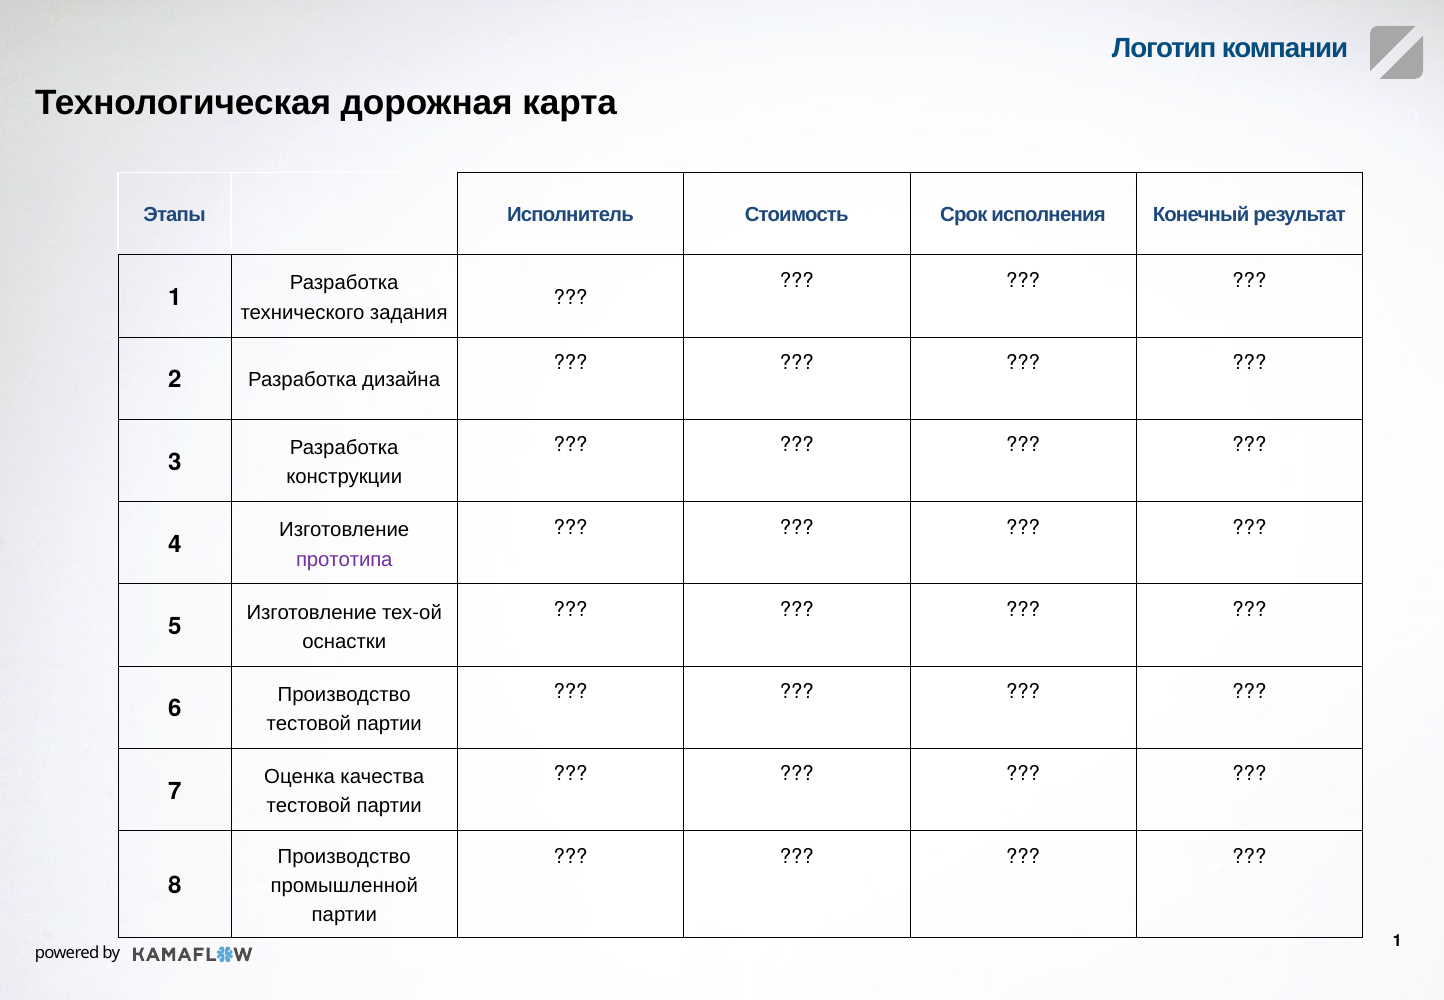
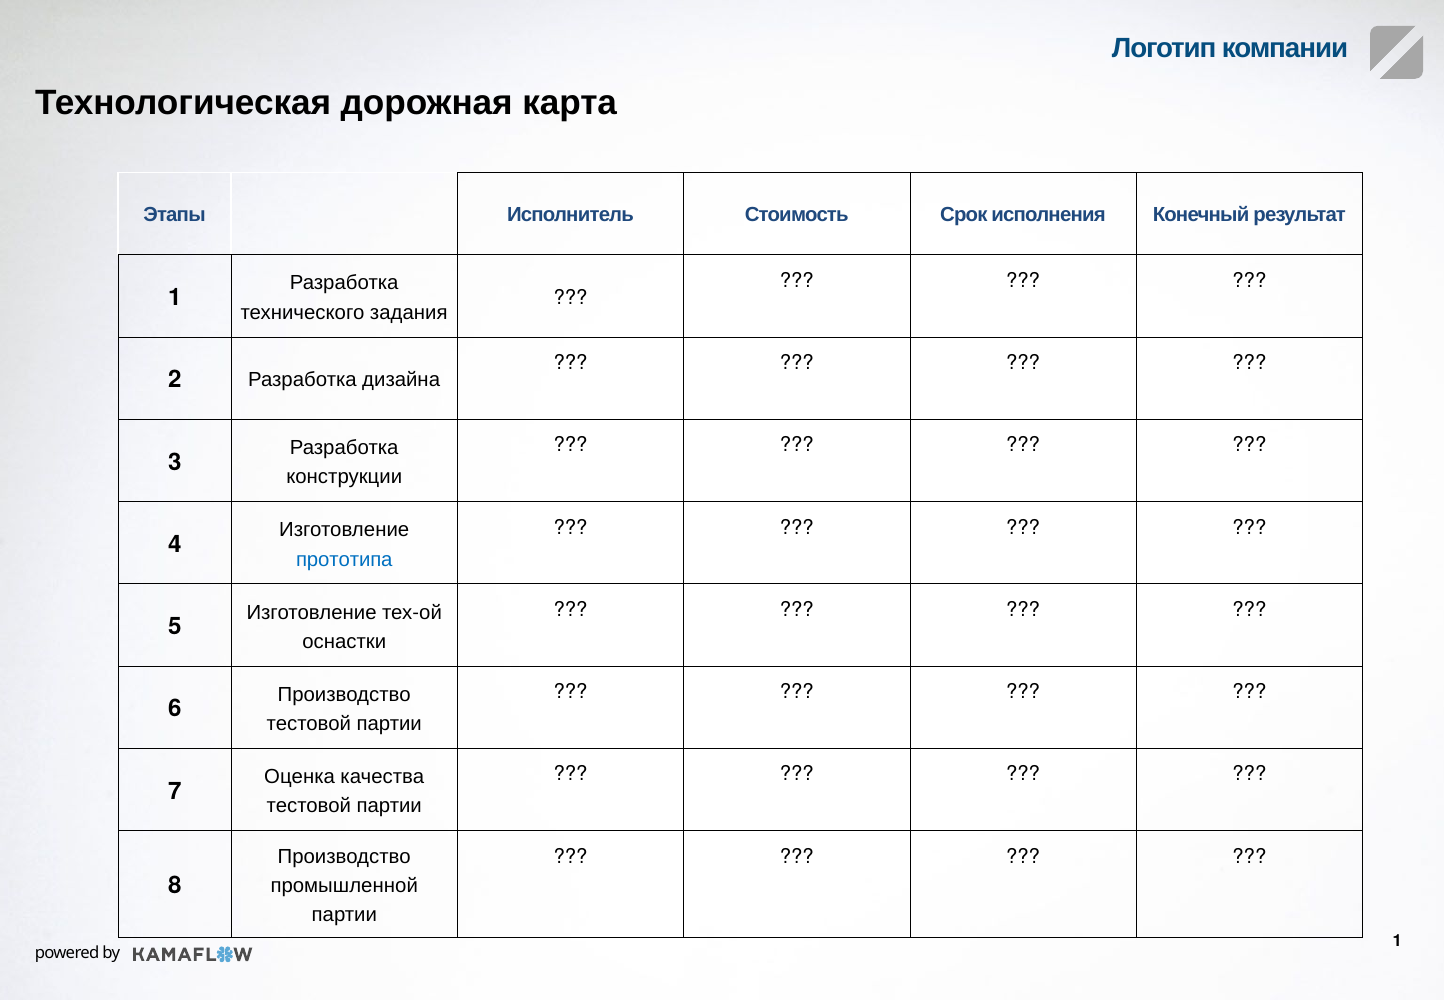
прототипа colour: purple -> blue (344, 559)
